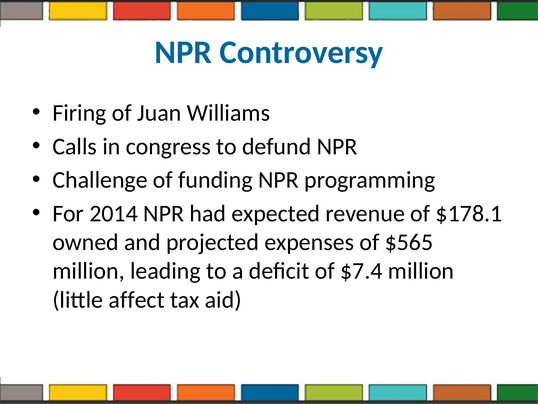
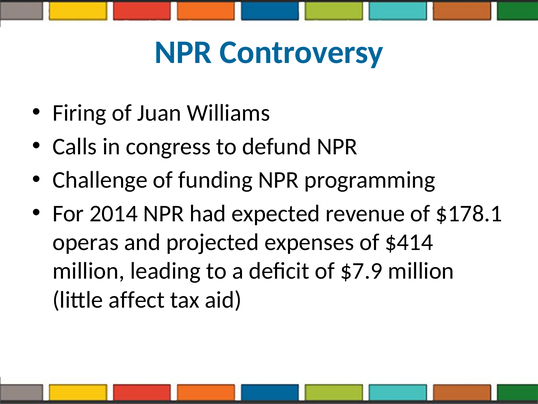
owned: owned -> operas (86, 242)
$565: $565 -> $414 (409, 242)
$7.4: $7.4 -> $7.9 (361, 271)
